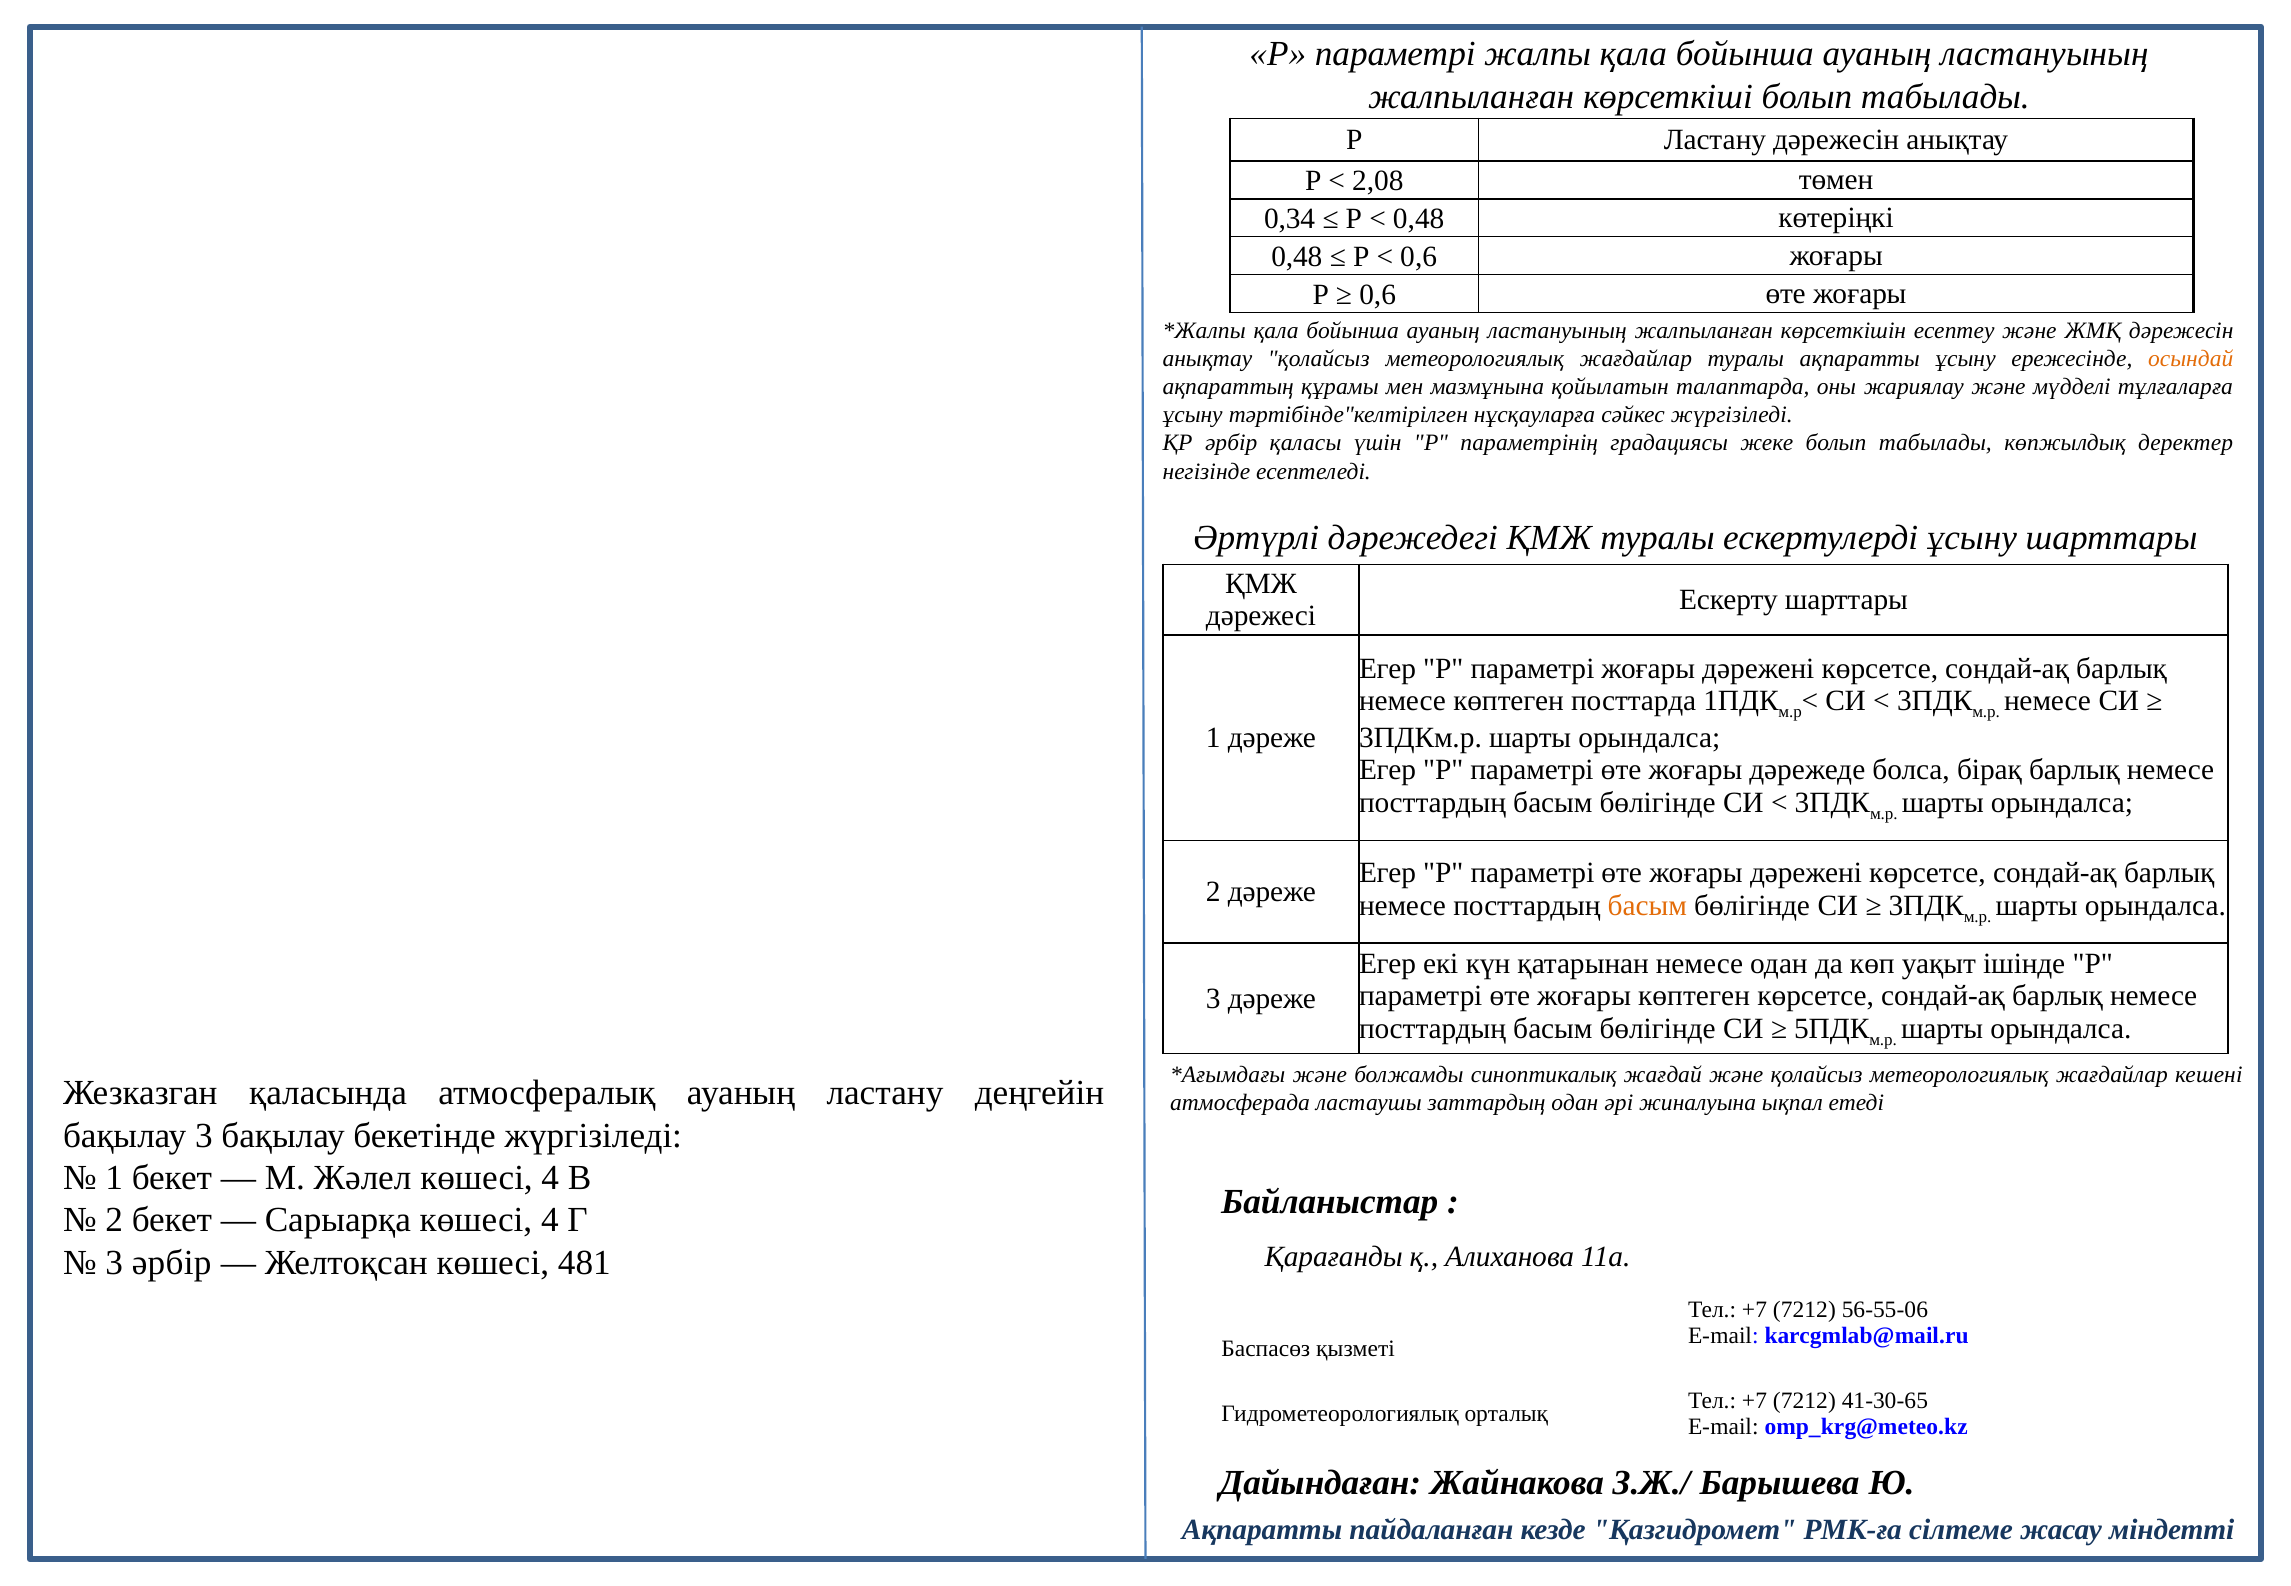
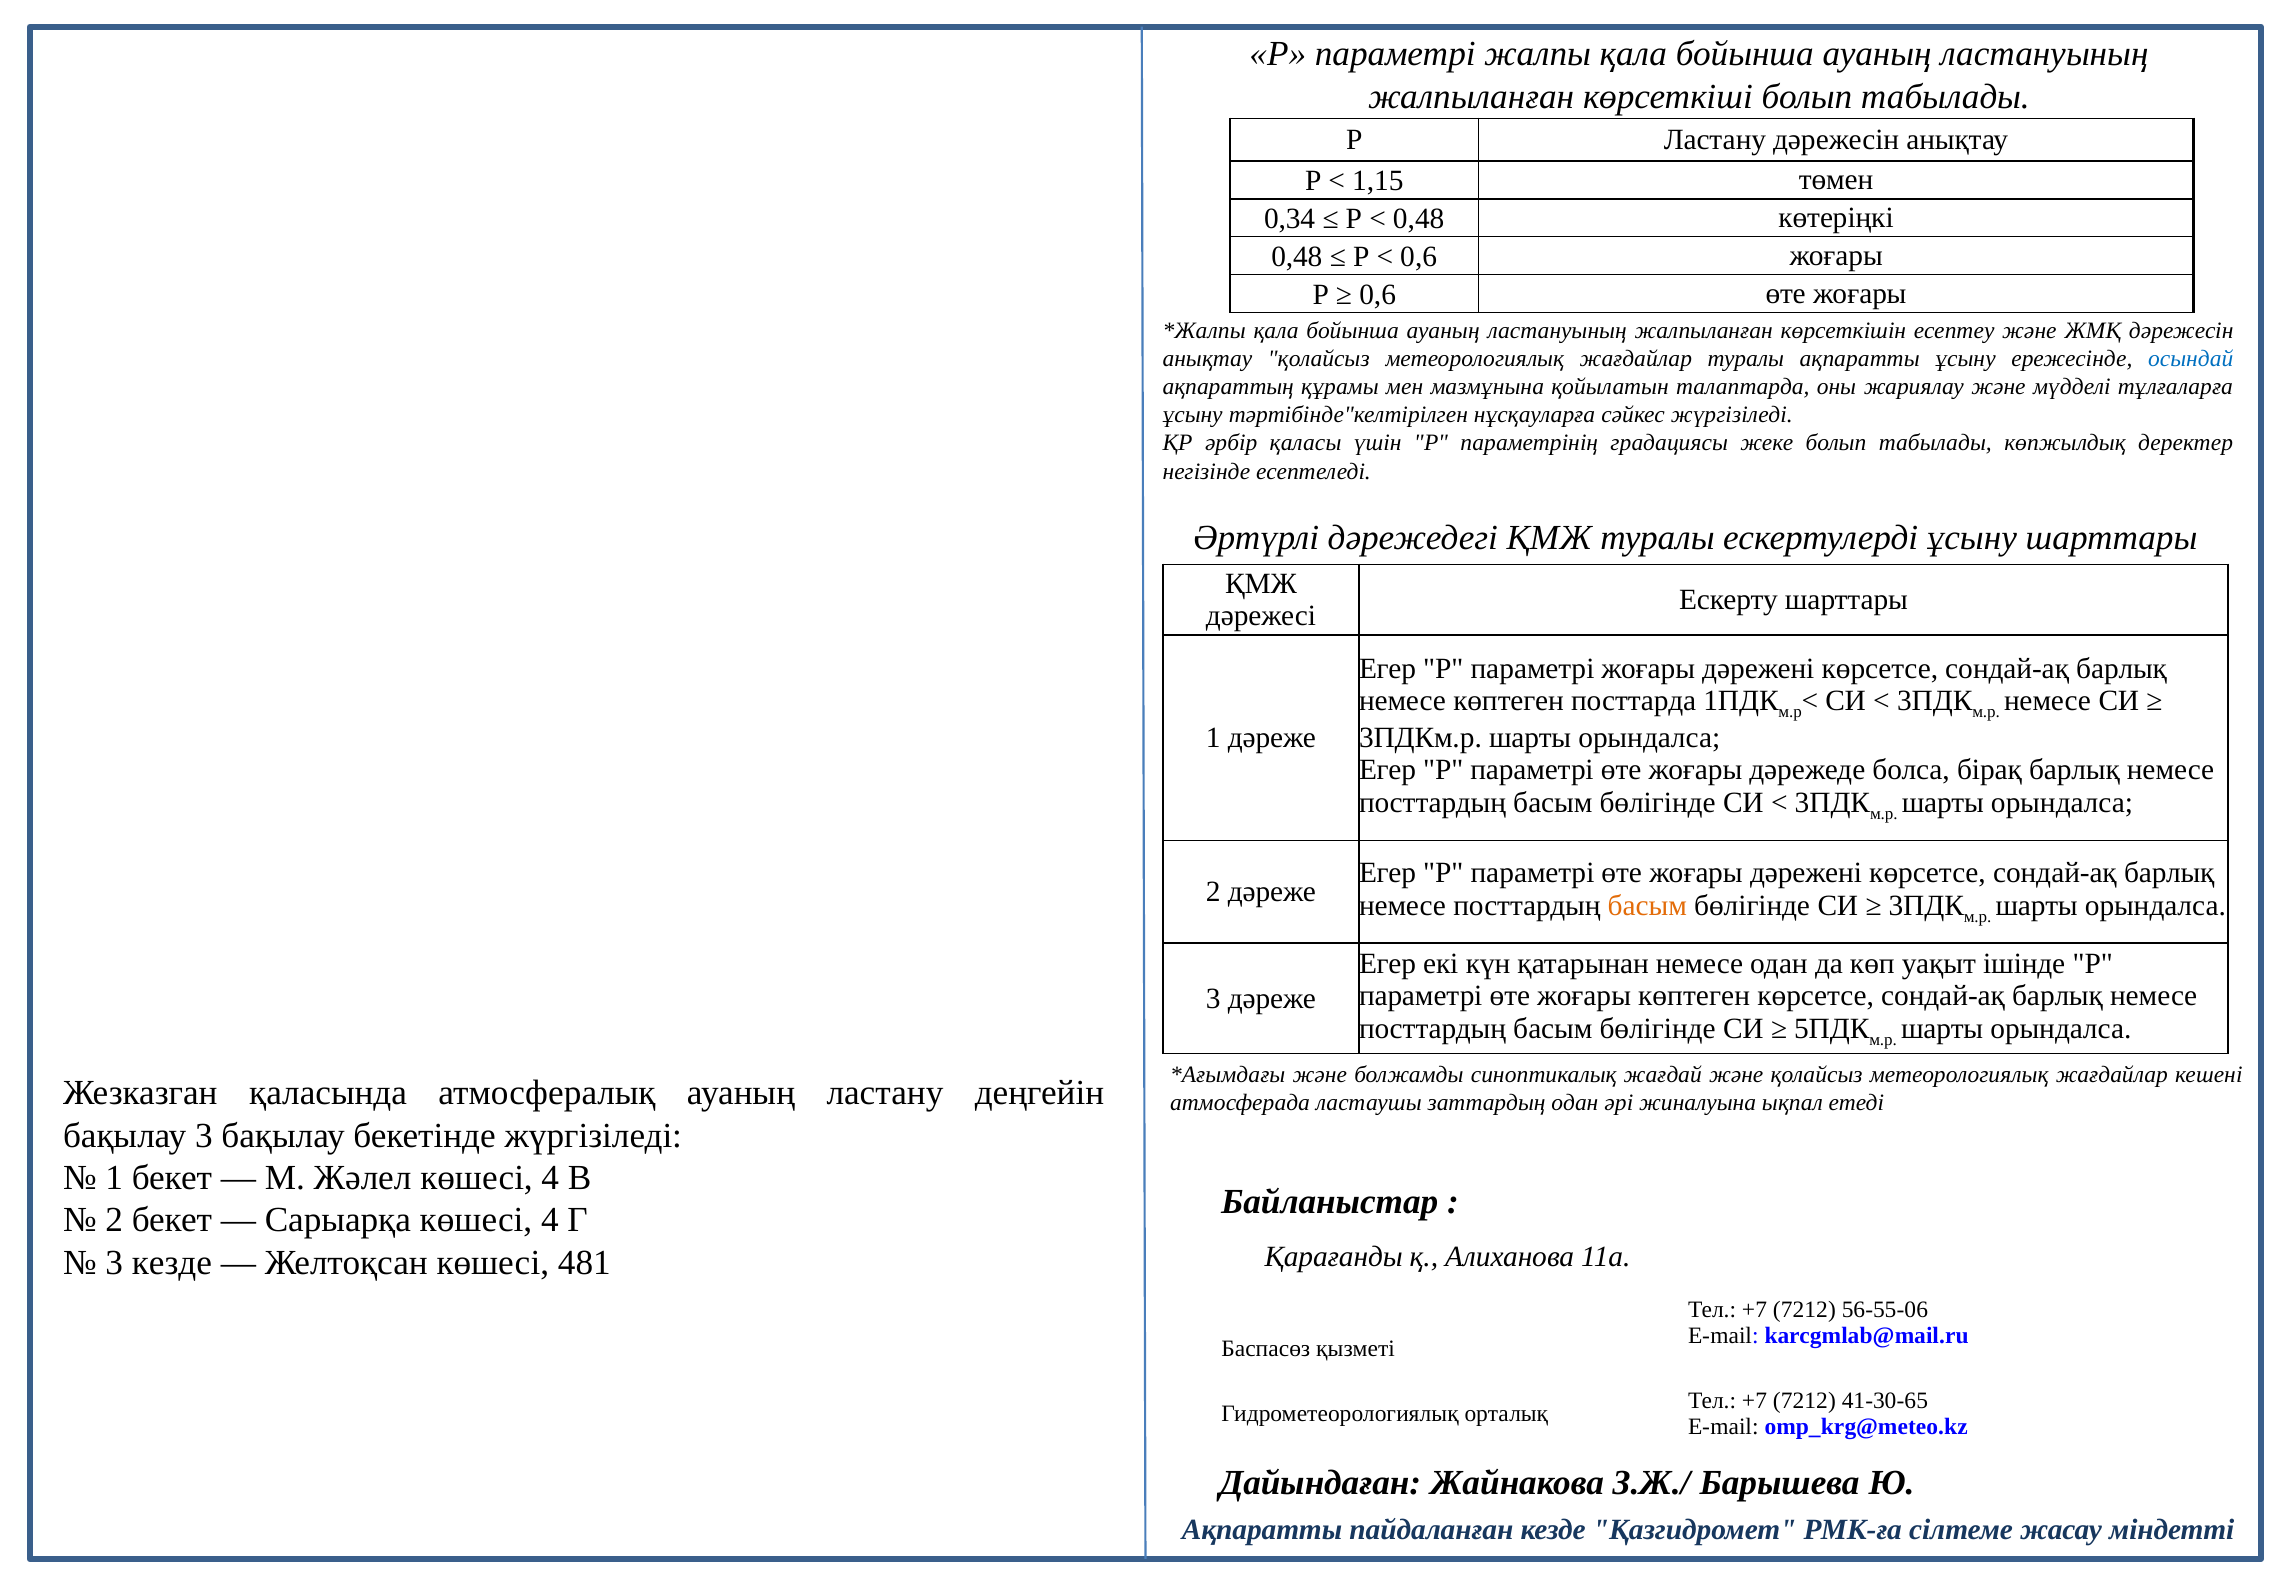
2,08: 2,08 -> 1,15 (1378, 181)
осындай colour: orange -> blue (2191, 359)
3 әрбір: әрбір -> кезде (172, 1263)
